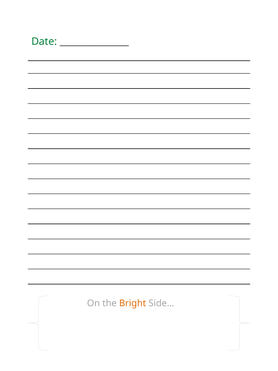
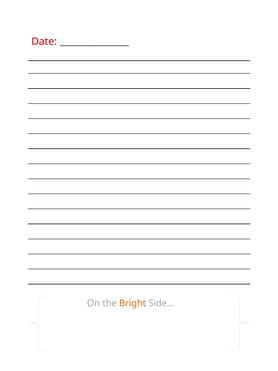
Date colour: green -> red (44, 41)
